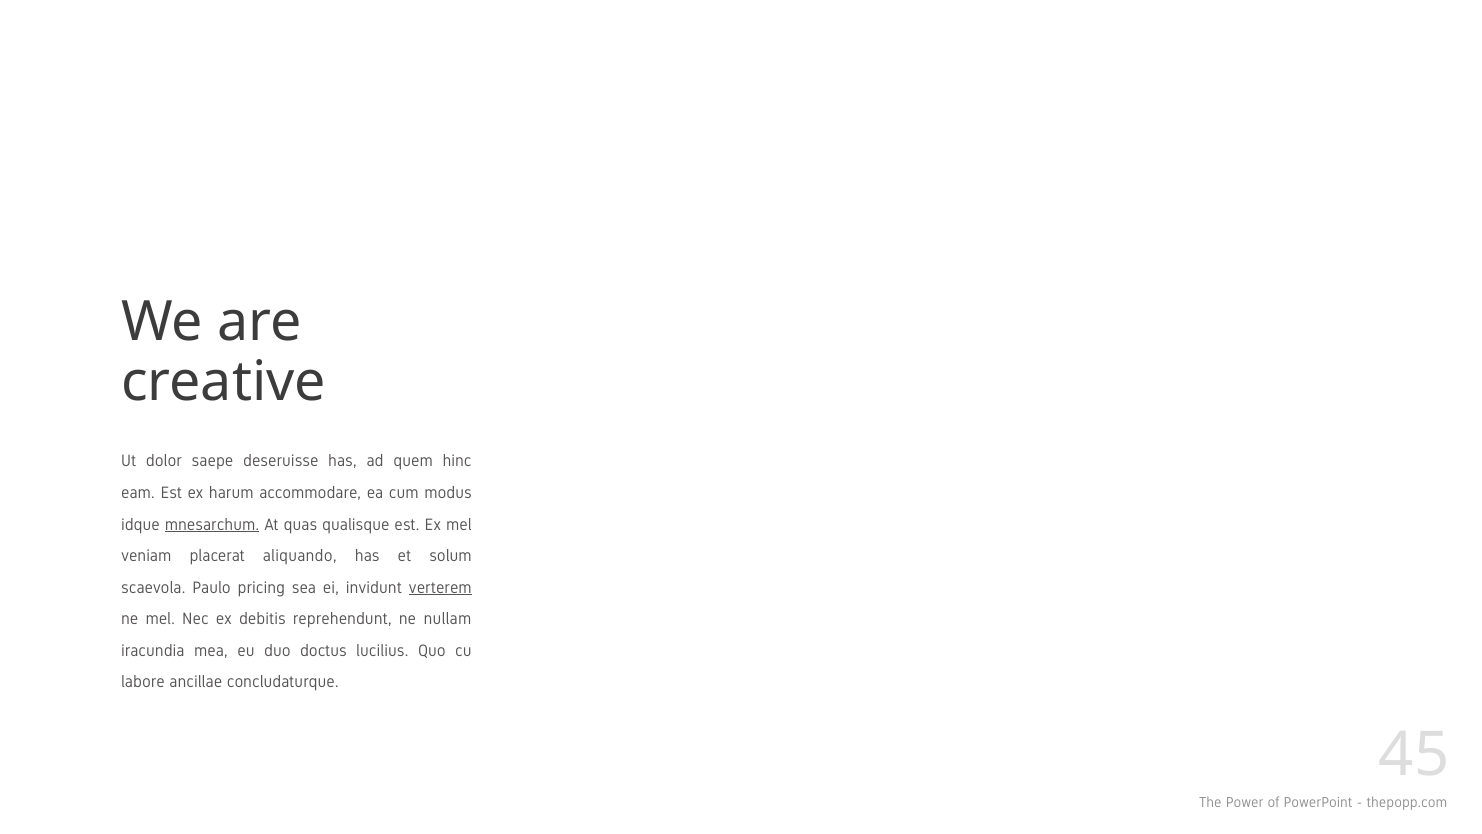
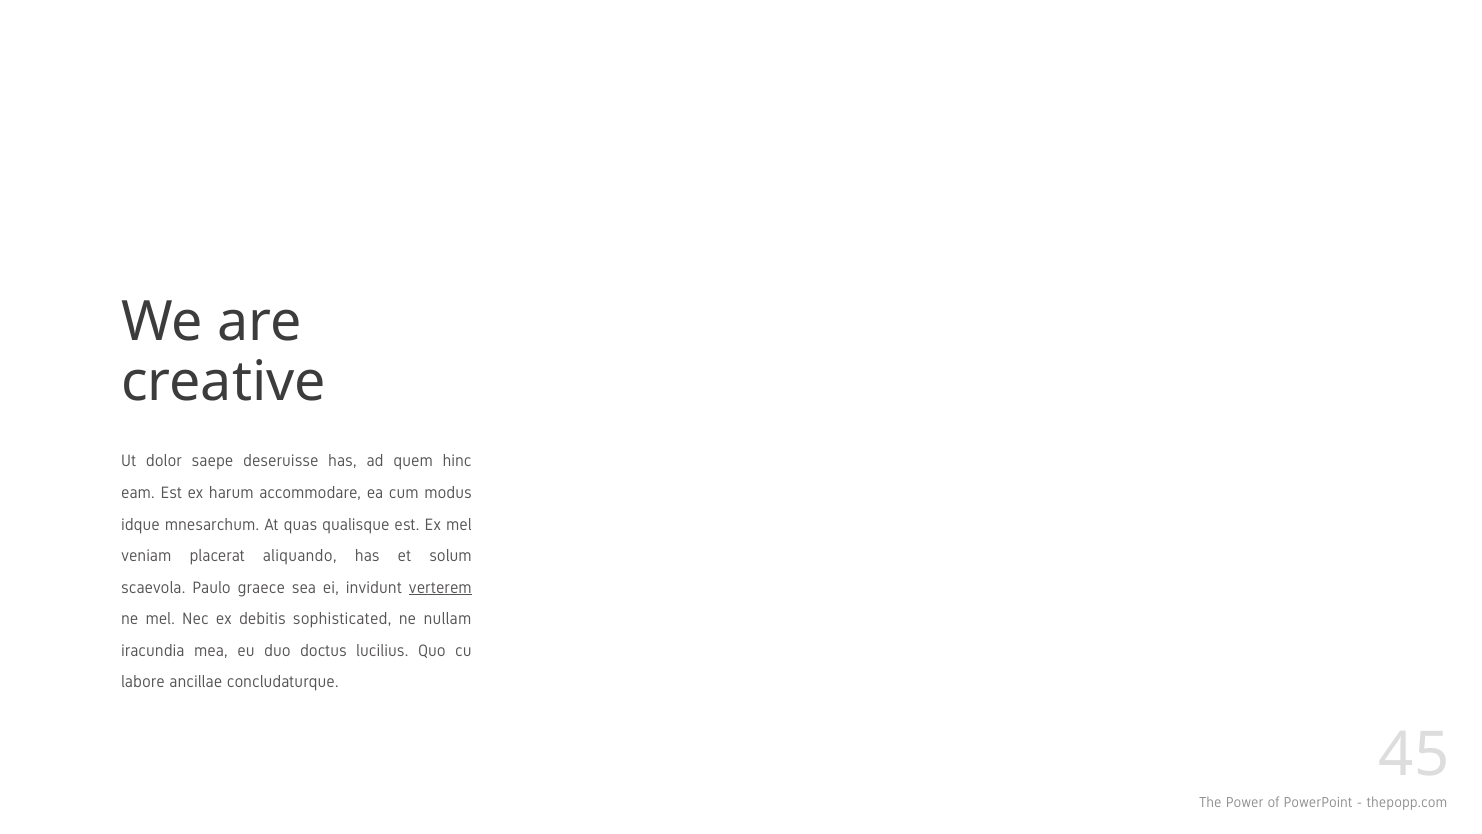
mnesarchum underline: present -> none (212, 524)
pricing: pricing -> graece (261, 587)
reprehendunt: reprehendunt -> sophisticated (342, 619)
